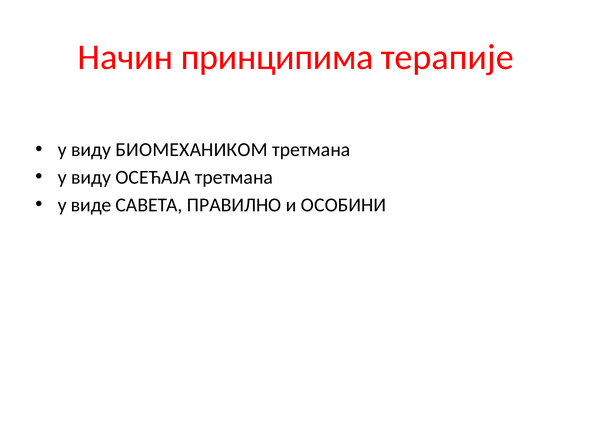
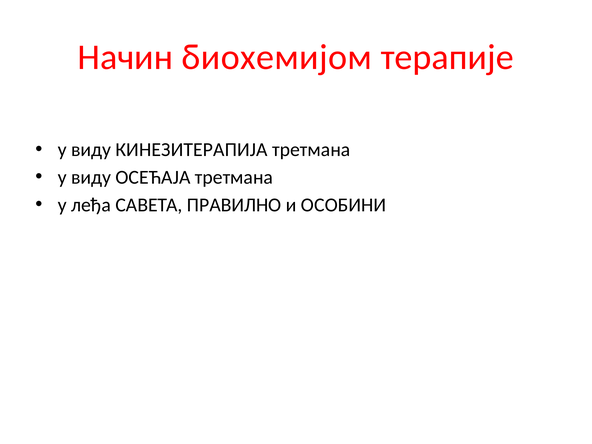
принципима: принципима -> биохемијом (277, 57)
БИОМЕХАНИКОМ: БИОМЕХАНИКОМ -> КИНЕЗИТЕРАПИЈА (192, 150)
виде: виде -> леђа (91, 205)
